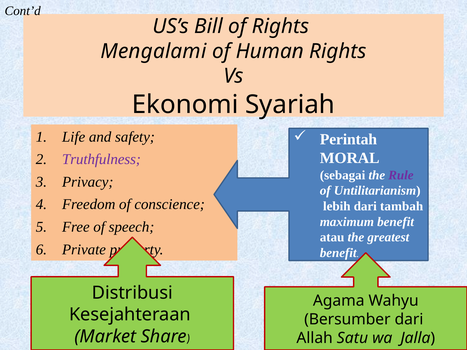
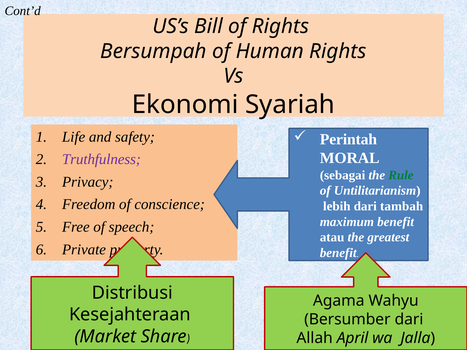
Mengalami: Mengalami -> Bersumpah (153, 51)
Rule colour: purple -> green (401, 175)
Satu: Satu -> April (353, 338)
